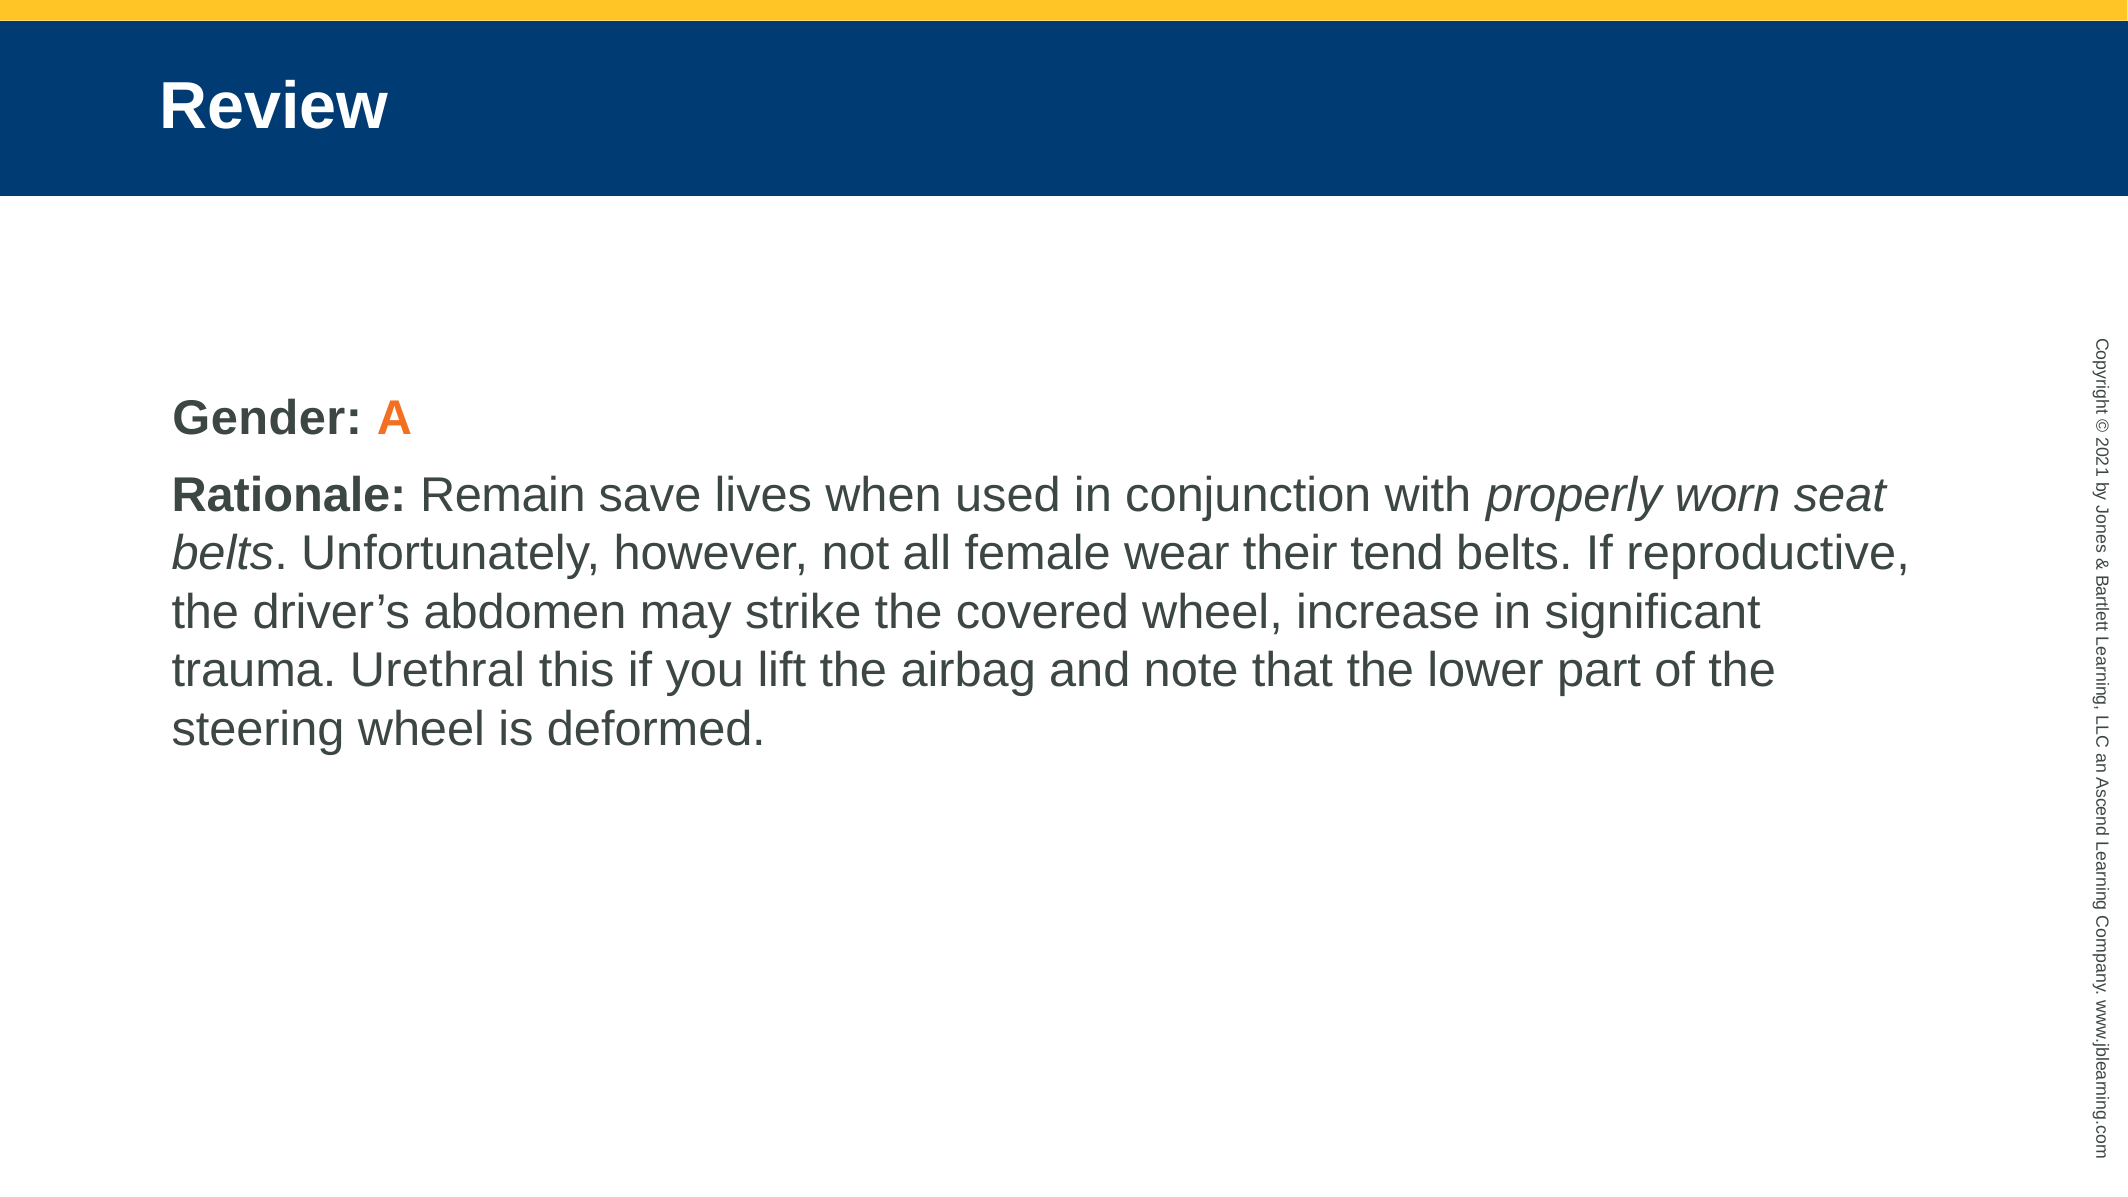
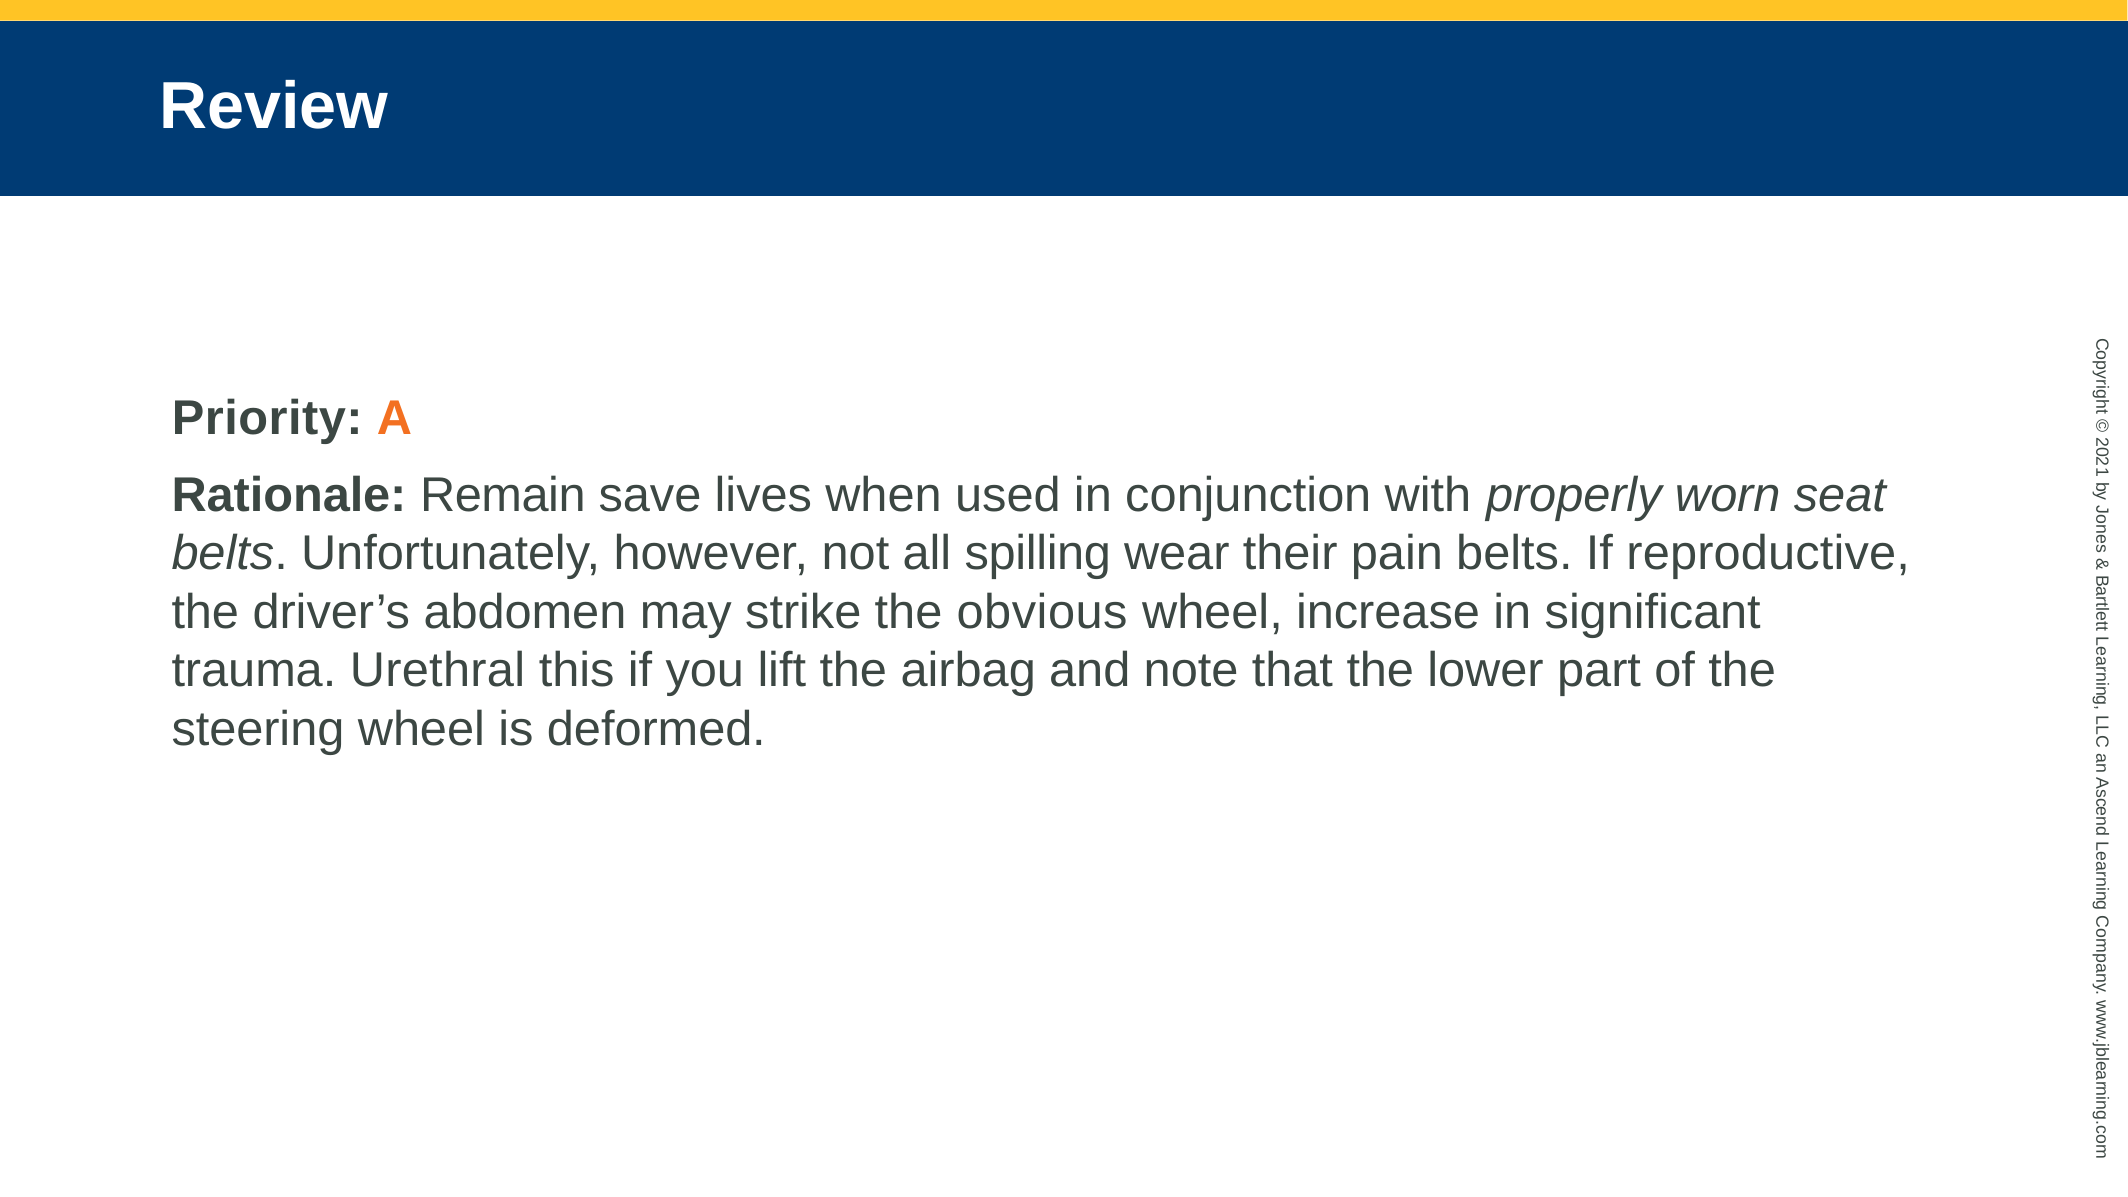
Gender: Gender -> Priority (267, 419)
female: female -> spilling (1038, 554)
tend: tend -> pain (1397, 554)
covered: covered -> obvious (1042, 612)
